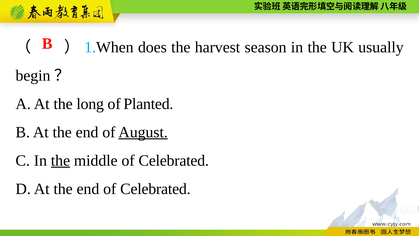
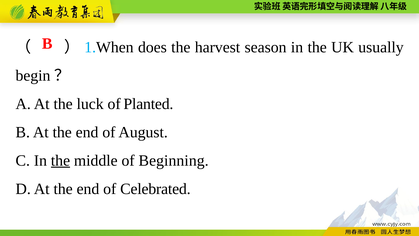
long: long -> luck (90, 104)
August underline: present -> none (143, 132)
middle of Celebrated: Celebrated -> Beginning (174, 160)
